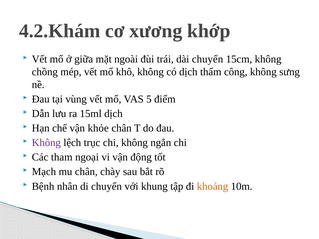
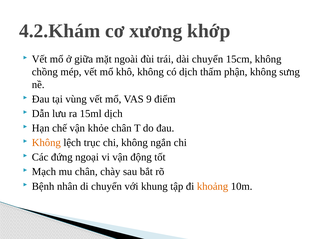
công: công -> phận (236, 72)
5: 5 -> 9 (149, 99)
Không colour: purple -> orange (46, 143)
tham: tham -> đứng (62, 157)
